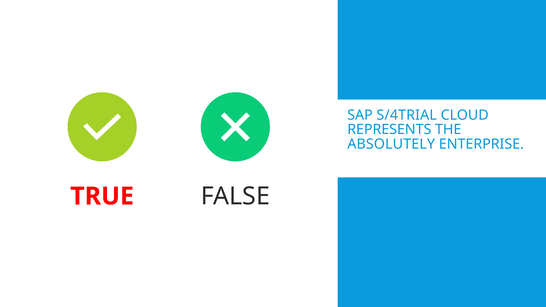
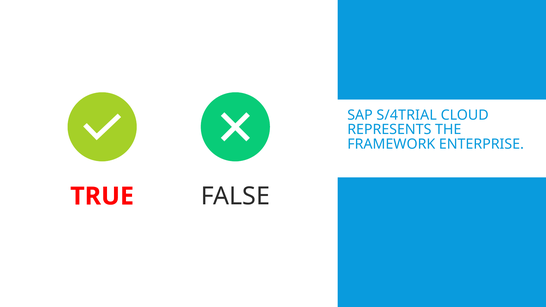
ABSOLUTELY: ABSOLUTELY -> FRAMEWORK (391, 144)
